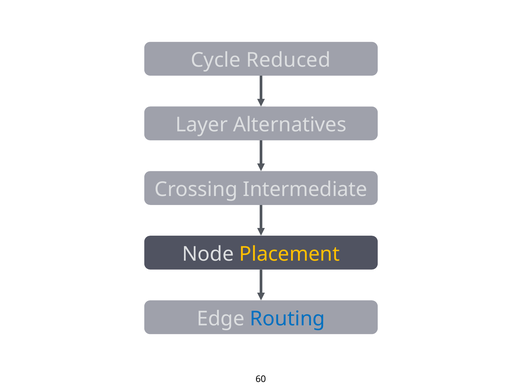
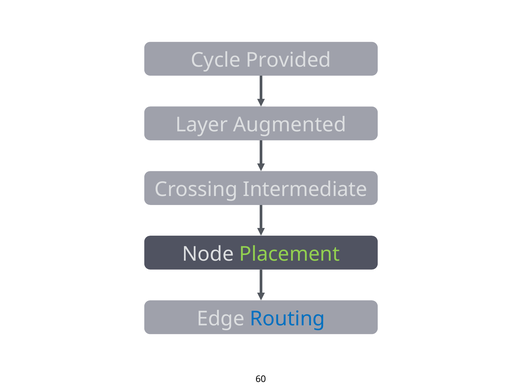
Reduced: Reduced -> Provided (288, 60)
Alternatives: Alternatives -> Augmented (290, 125)
Placement colour: yellow -> light green (290, 254)
